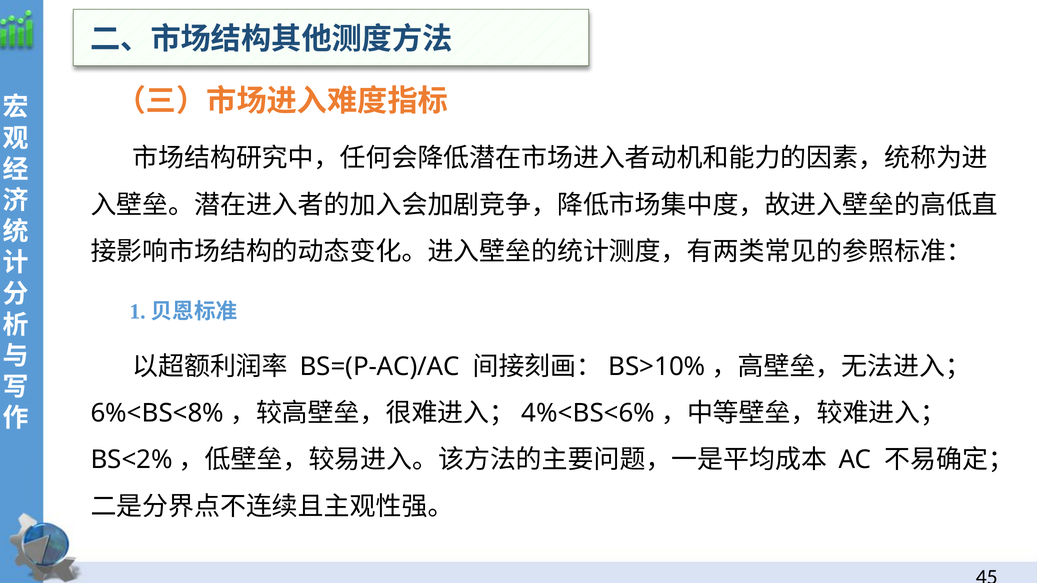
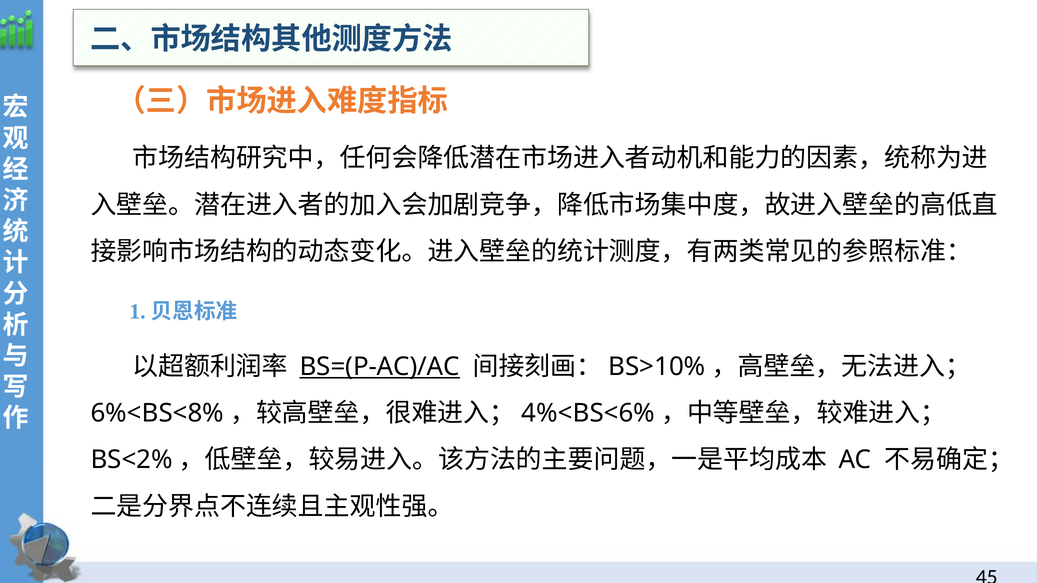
BS=(P-AC)/AC underline: none -> present (380, 367)
